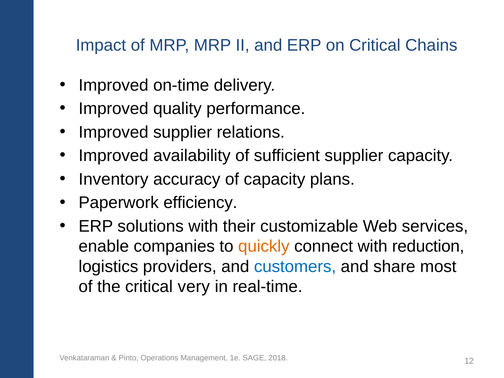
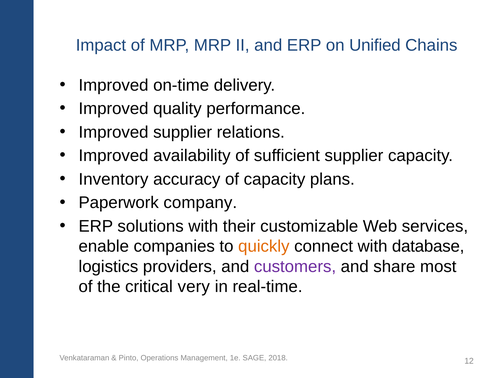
on Critical: Critical -> Unified (375, 45)
efficiency: efficiency -> company (200, 203)
reduction: reduction -> database (428, 246)
customers colour: blue -> purple (295, 267)
